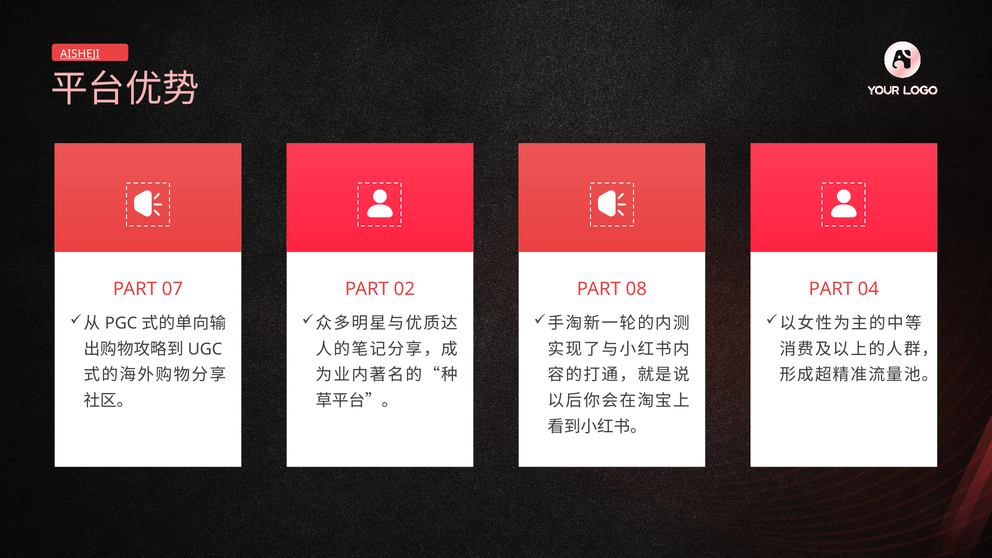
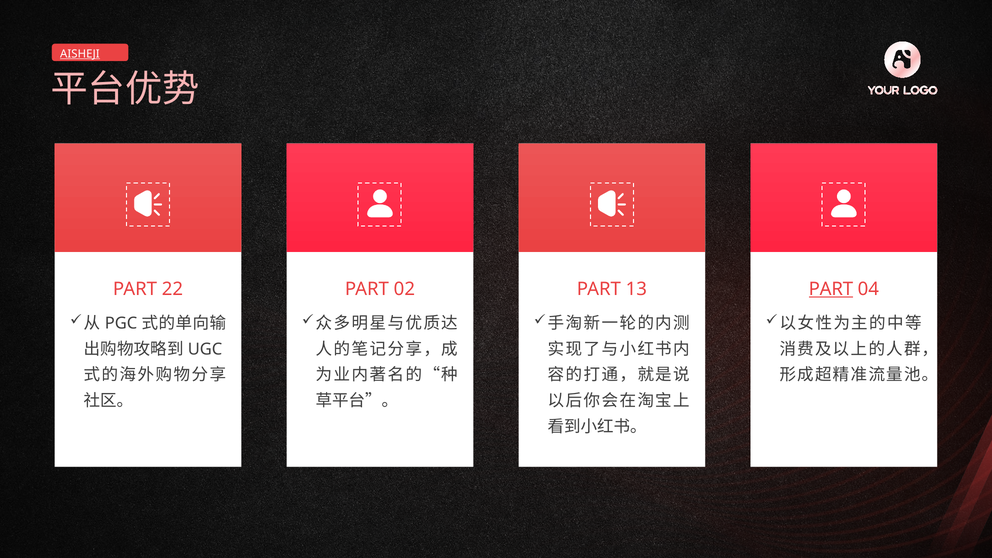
07: 07 -> 22 (172, 289)
08: 08 -> 13 (636, 289)
PART underline: none -> present (831, 289)
